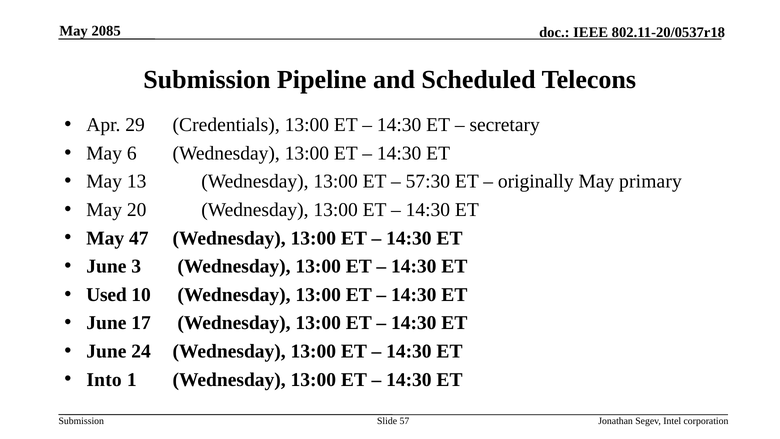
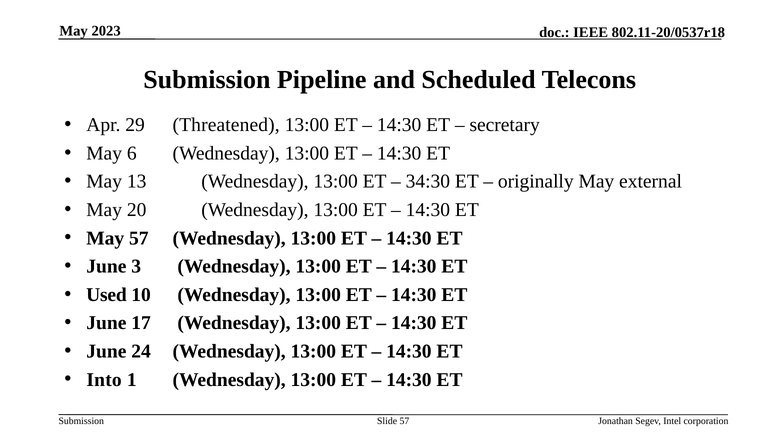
2085: 2085 -> 2023 (106, 31)
Credentials: Credentials -> Threatened (226, 125)
57:30: 57:30 -> 34:30 (428, 181)
primary: primary -> external (651, 181)
May 47: 47 -> 57 (139, 238)
